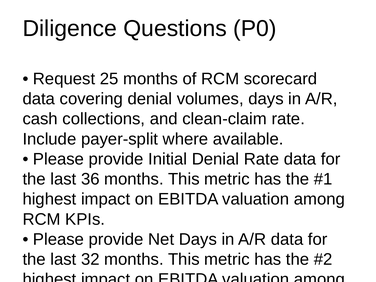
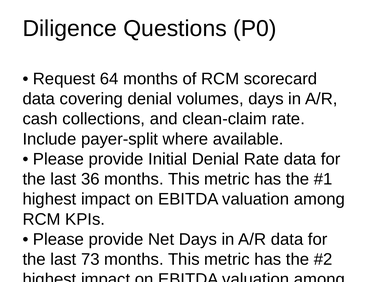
25: 25 -> 64 (109, 79)
32: 32 -> 73 (90, 259)
